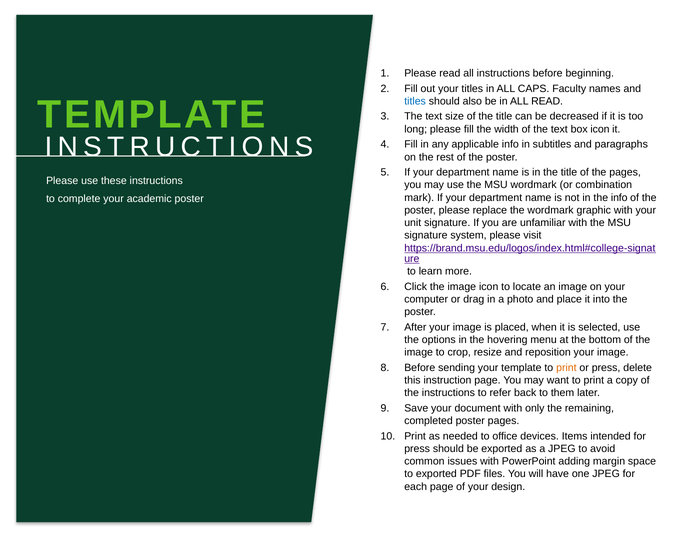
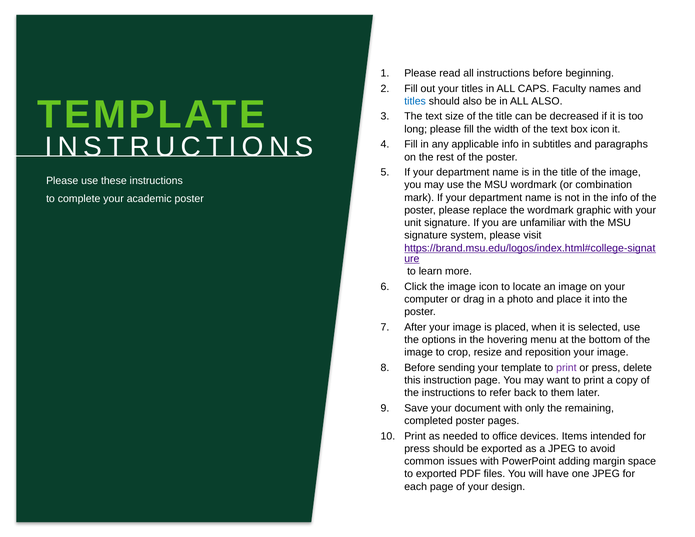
ALL READ: READ -> ALSO (547, 101)
title of the pages: pages -> image (625, 172)
print colour: orange -> purple (566, 368)
